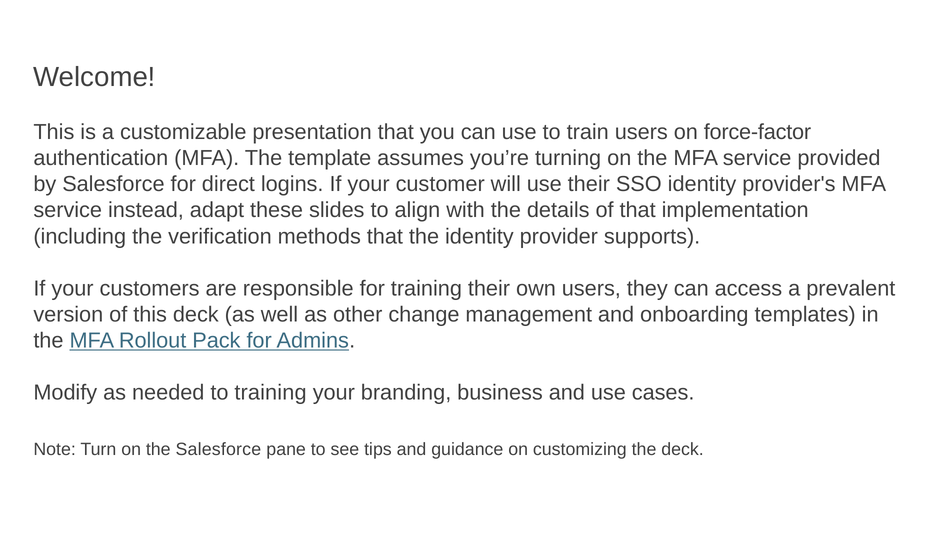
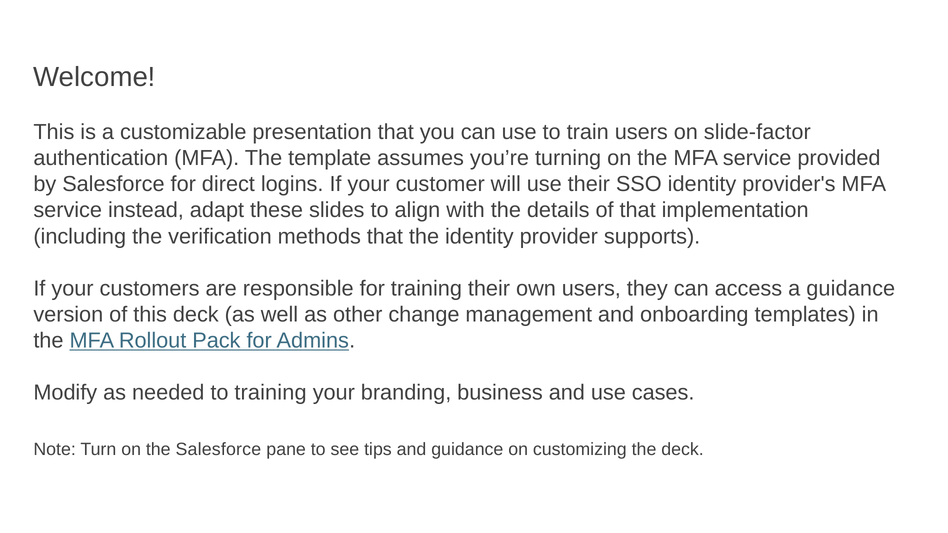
force-factor: force-factor -> slide-factor (757, 132)
a prevalent: prevalent -> guidance (851, 289)
